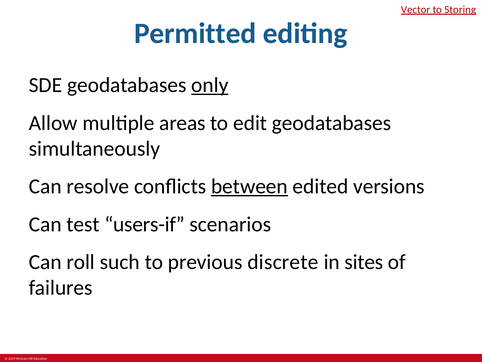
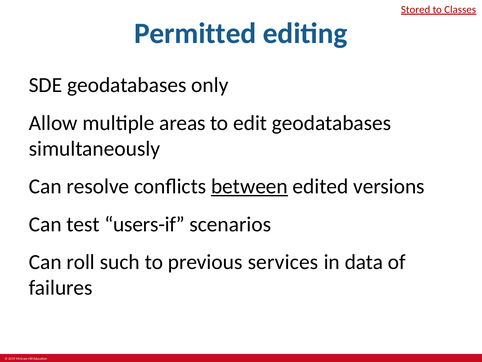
Vector: Vector -> Stored (416, 10)
Storing: Storing -> Classes (460, 10)
only underline: present -> none (210, 85)
discrete: discrete -> services (283, 262)
sites: sites -> data (364, 262)
